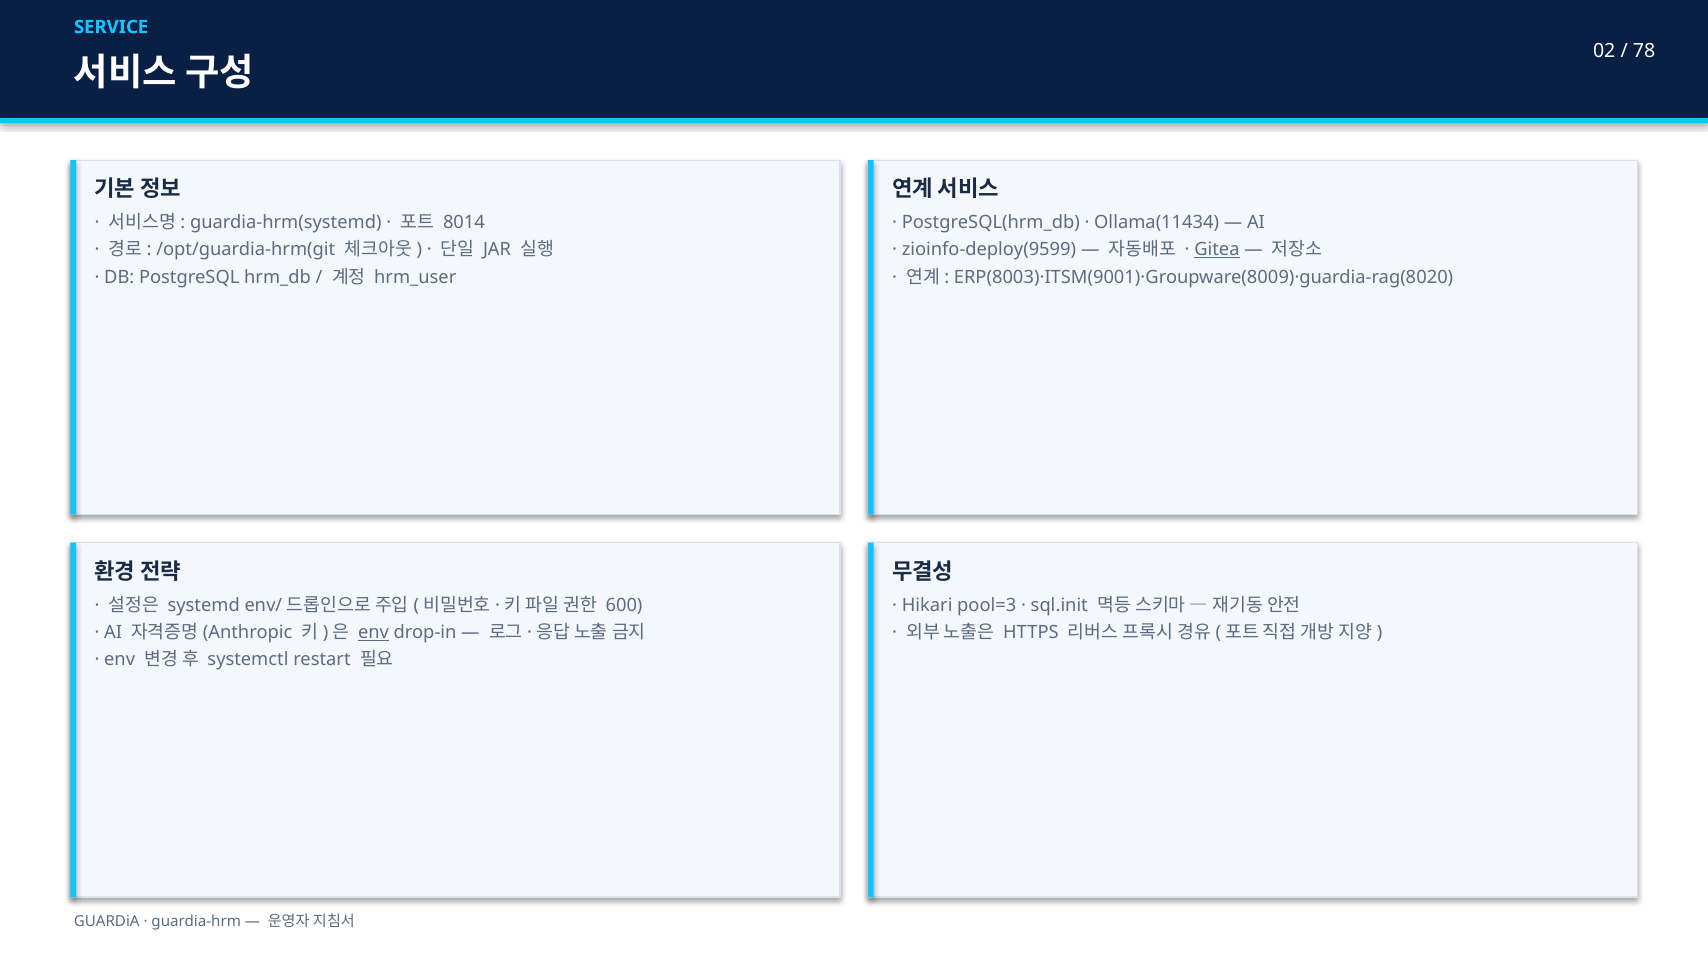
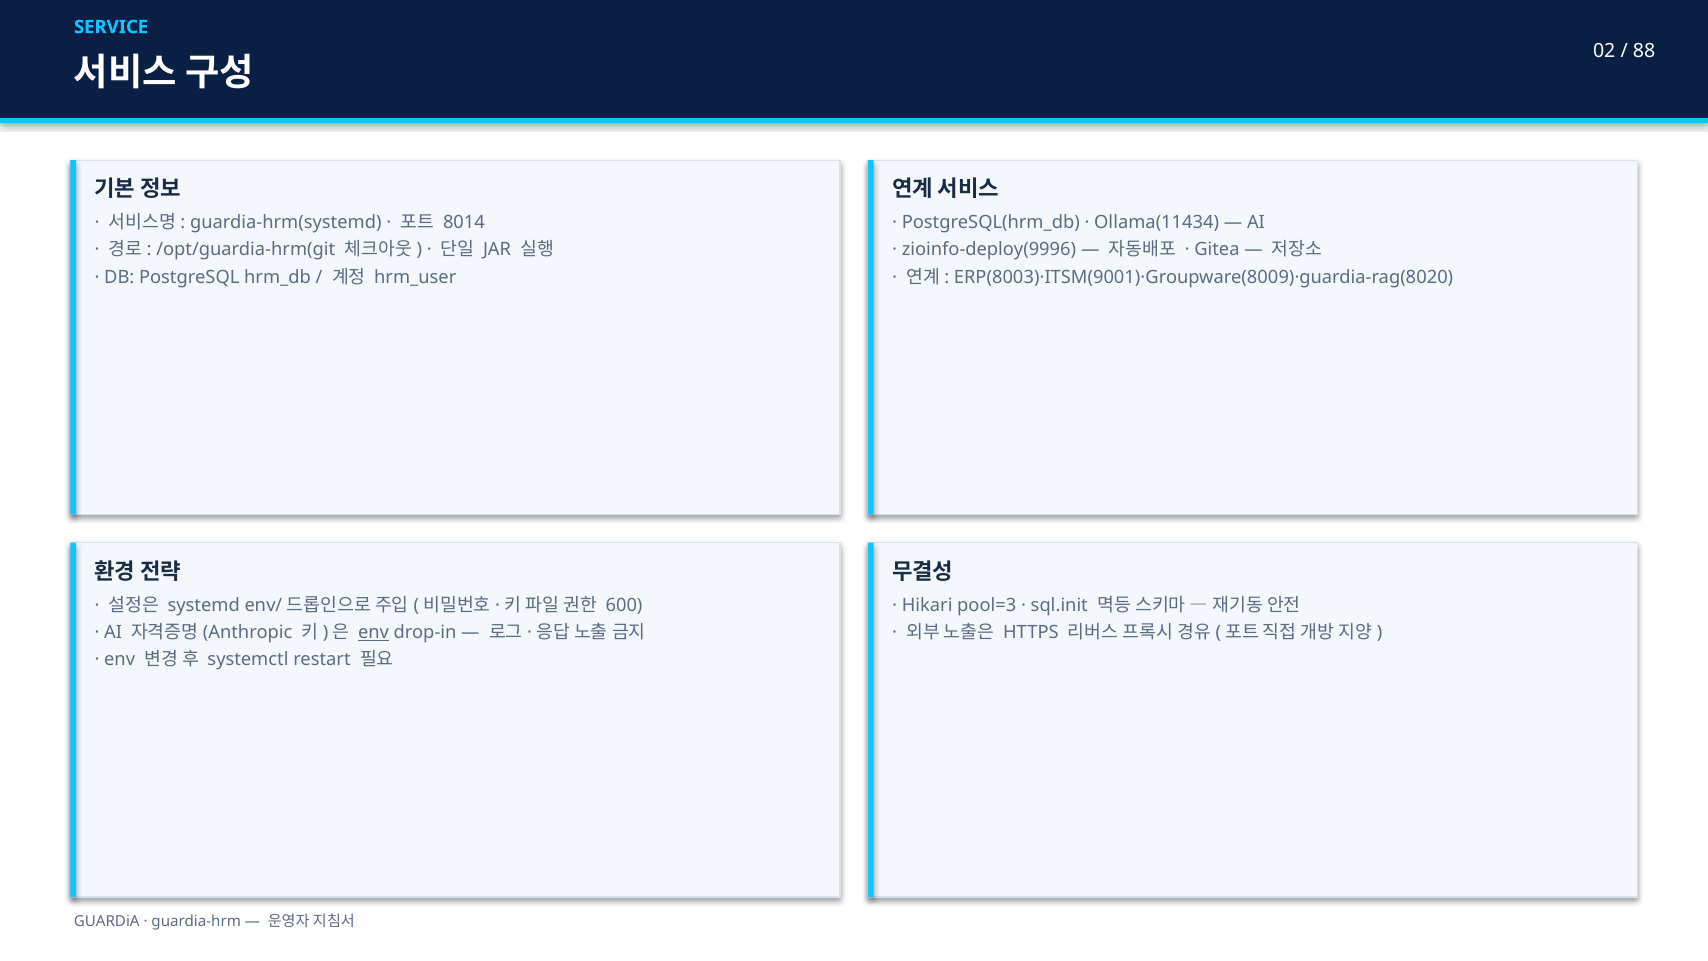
78: 78 -> 88 (1644, 51)
zioinfo-deploy(9599: zioinfo-deploy(9599 -> zioinfo-deploy(9996 (989, 250)
Gitea underline: present -> none (1217, 250)
